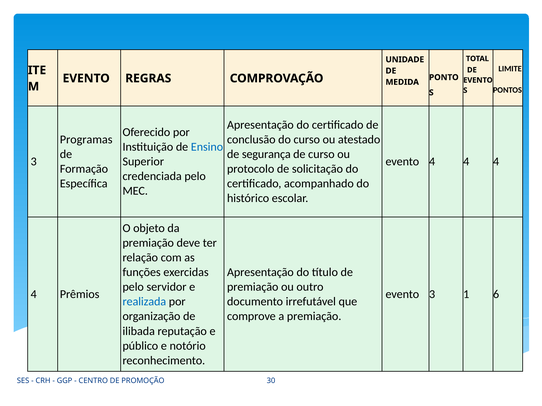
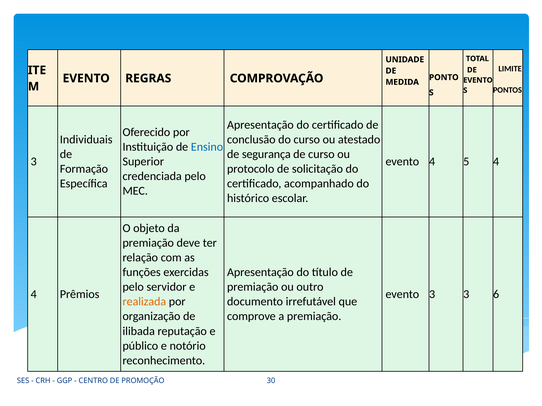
Programas: Programas -> Individuais (86, 140)
evento 4 4: 4 -> 5 (466, 162)
3 1: 1 -> 3 (466, 295)
realizada colour: blue -> orange (144, 302)
